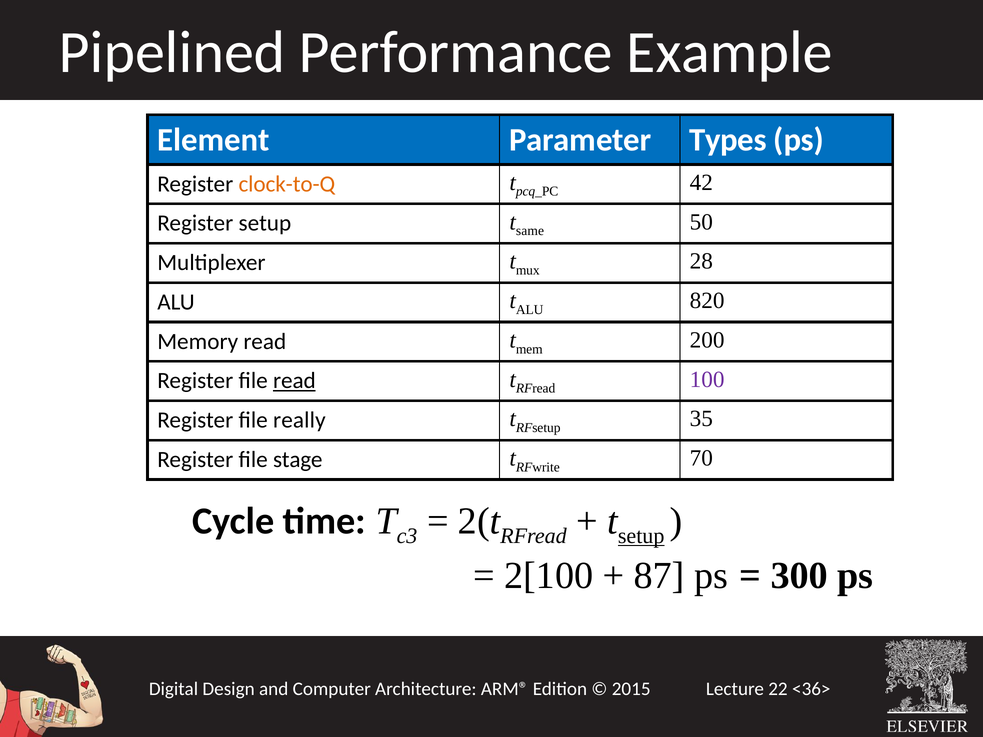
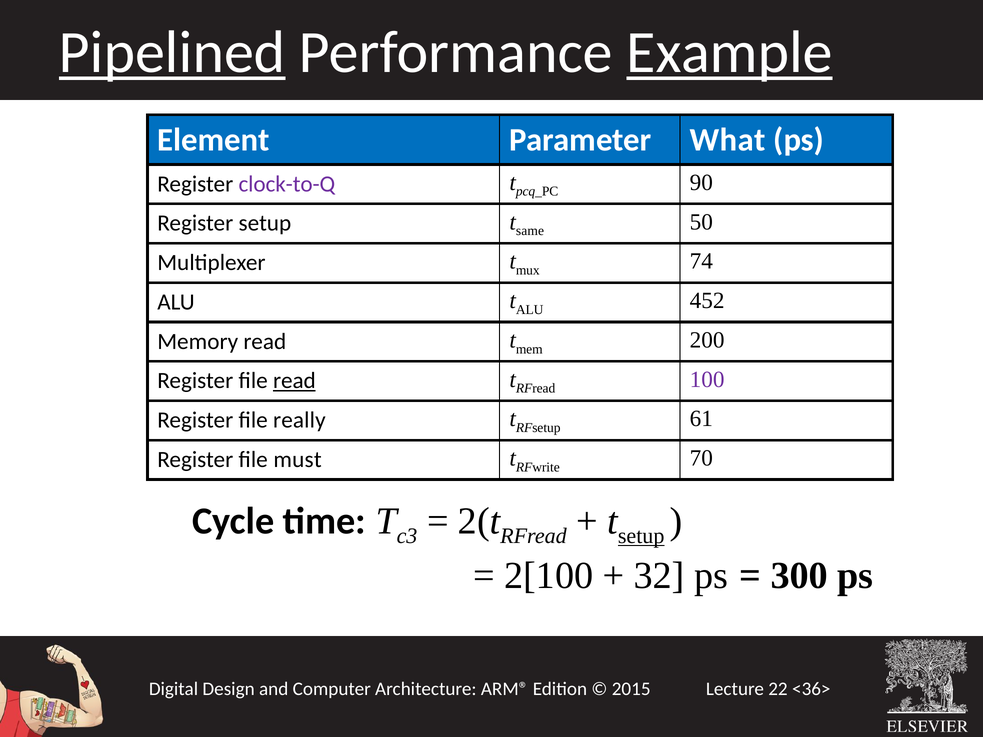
Pipelined underline: none -> present (172, 52)
Example underline: none -> present (729, 52)
Types: Types -> What (728, 140)
clock-to-Q colour: orange -> purple (287, 184)
42: 42 -> 90 (701, 183)
28: 28 -> 74 (701, 261)
820: 820 -> 452 (707, 301)
35: 35 -> 61 (701, 419)
stage: stage -> must (298, 460)
87: 87 -> 32 (659, 576)
